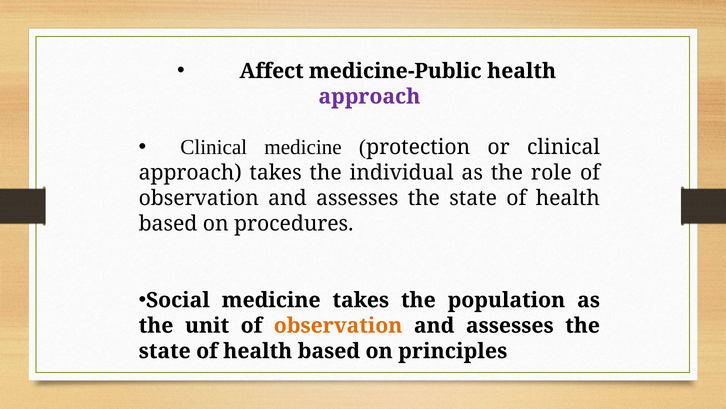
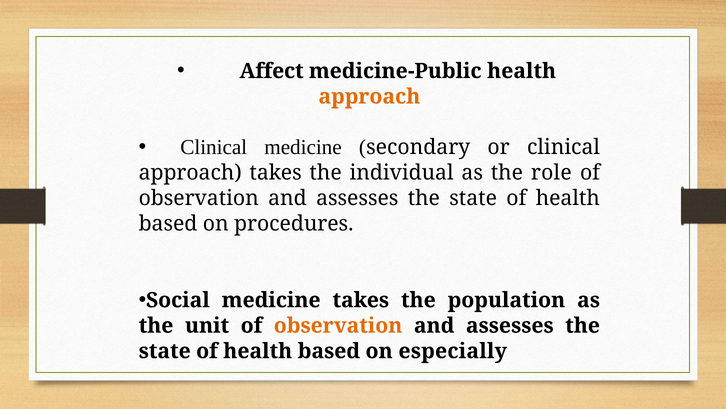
approach colour: purple -> orange (369, 96)
protection: protection -> secondary (418, 147)
principles: principles -> especially (453, 351)
